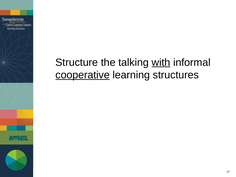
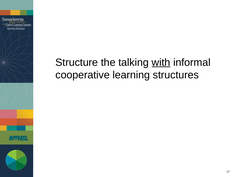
cooperative underline: present -> none (83, 75)
